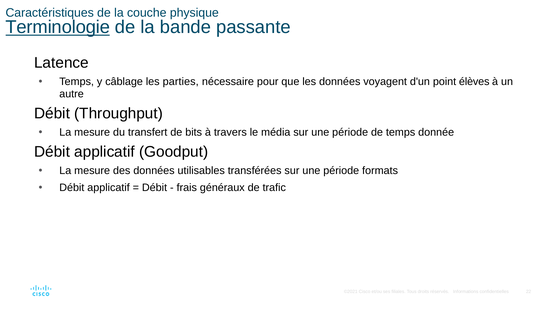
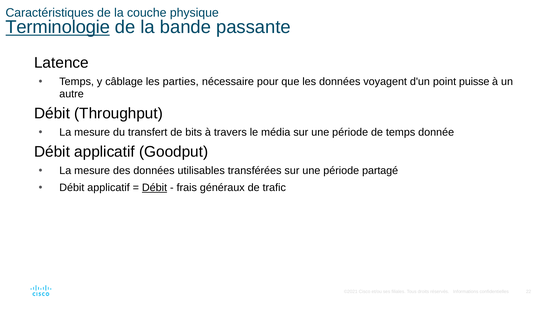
élèves: élèves -> puisse (474, 82)
formats: formats -> partagé (380, 170)
Débit underline: none -> present (155, 187)
